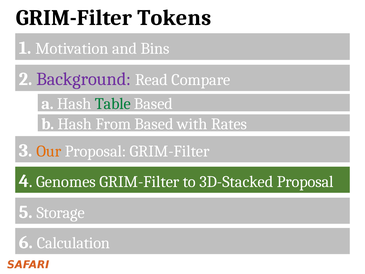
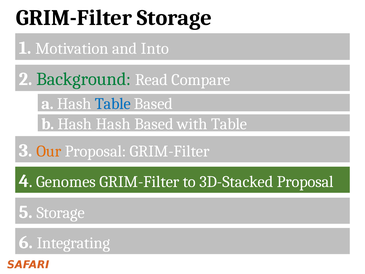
GRIM-Filter Tokens: Tokens -> Storage (174, 18)
Bins: Bins -> Into (155, 49)
Background colour: purple -> green (84, 79)
Table colour: green -> blue (113, 104)
Hash From: From -> Hash (113, 124)
with Rates: Rates -> Table (229, 124)
Calculation: Calculation -> Integrating (73, 243)
